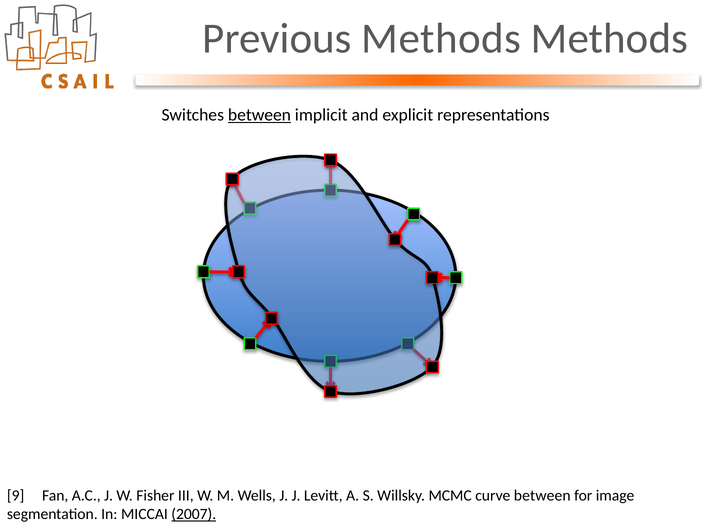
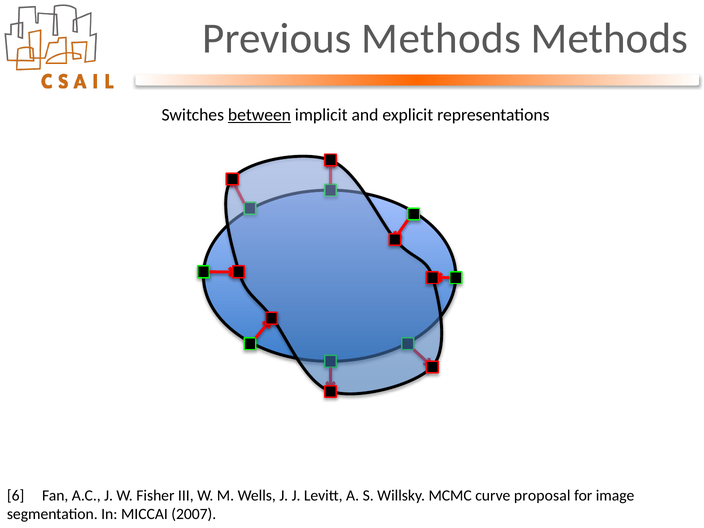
9: 9 -> 6 (16, 496)
curve between: between -> proposal (542, 496)
2007 underline: present -> none (194, 514)
